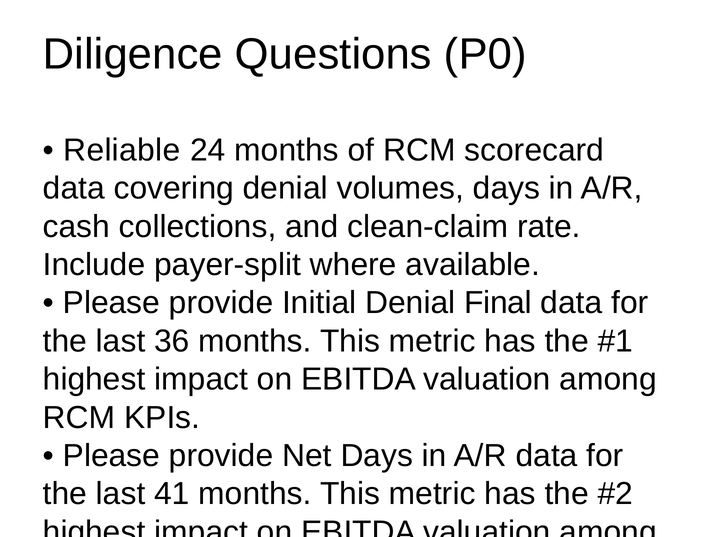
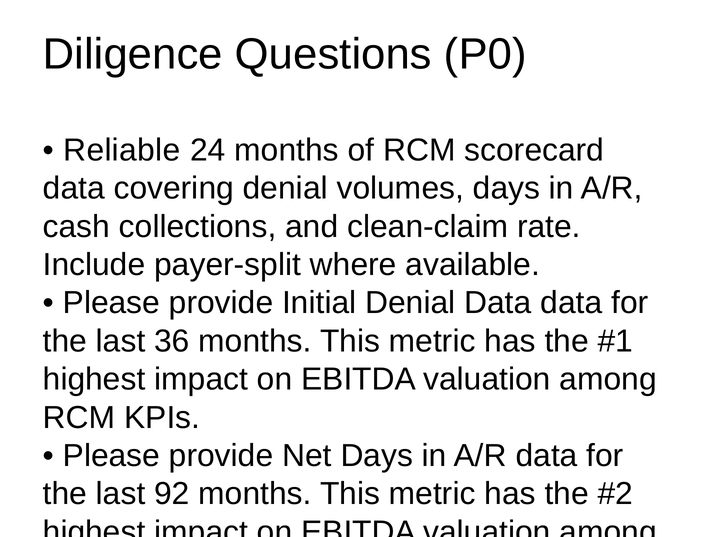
Denial Final: Final -> Data (498, 303)
41: 41 -> 92 (172, 494)
